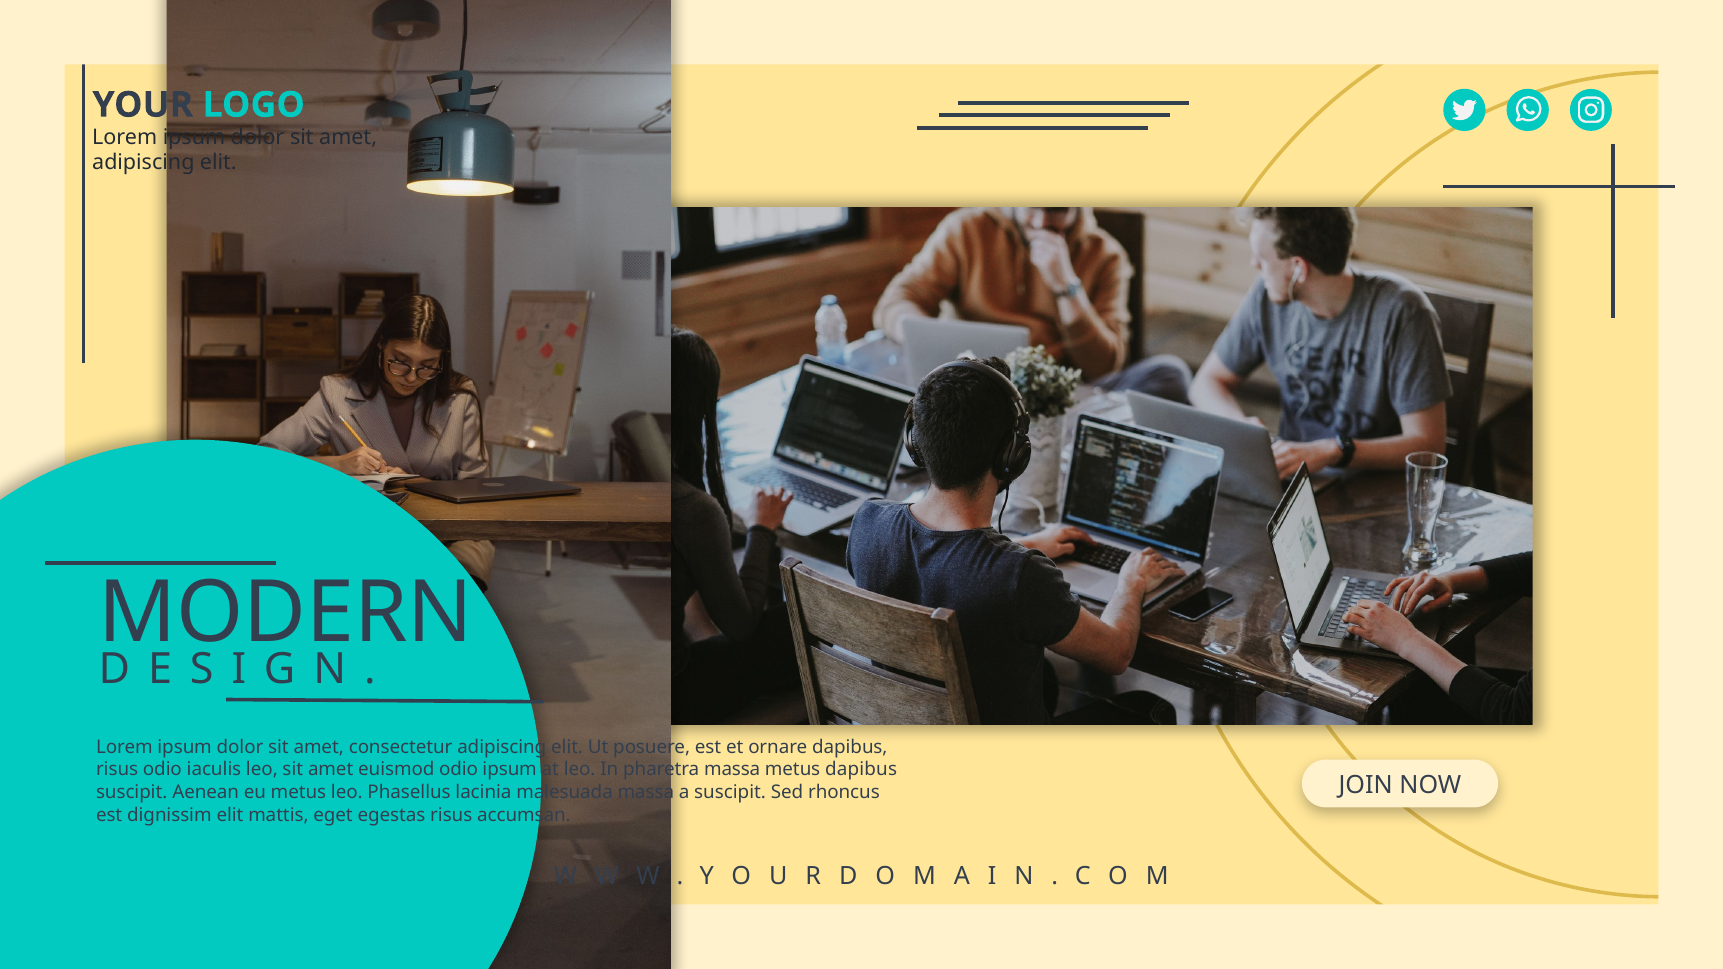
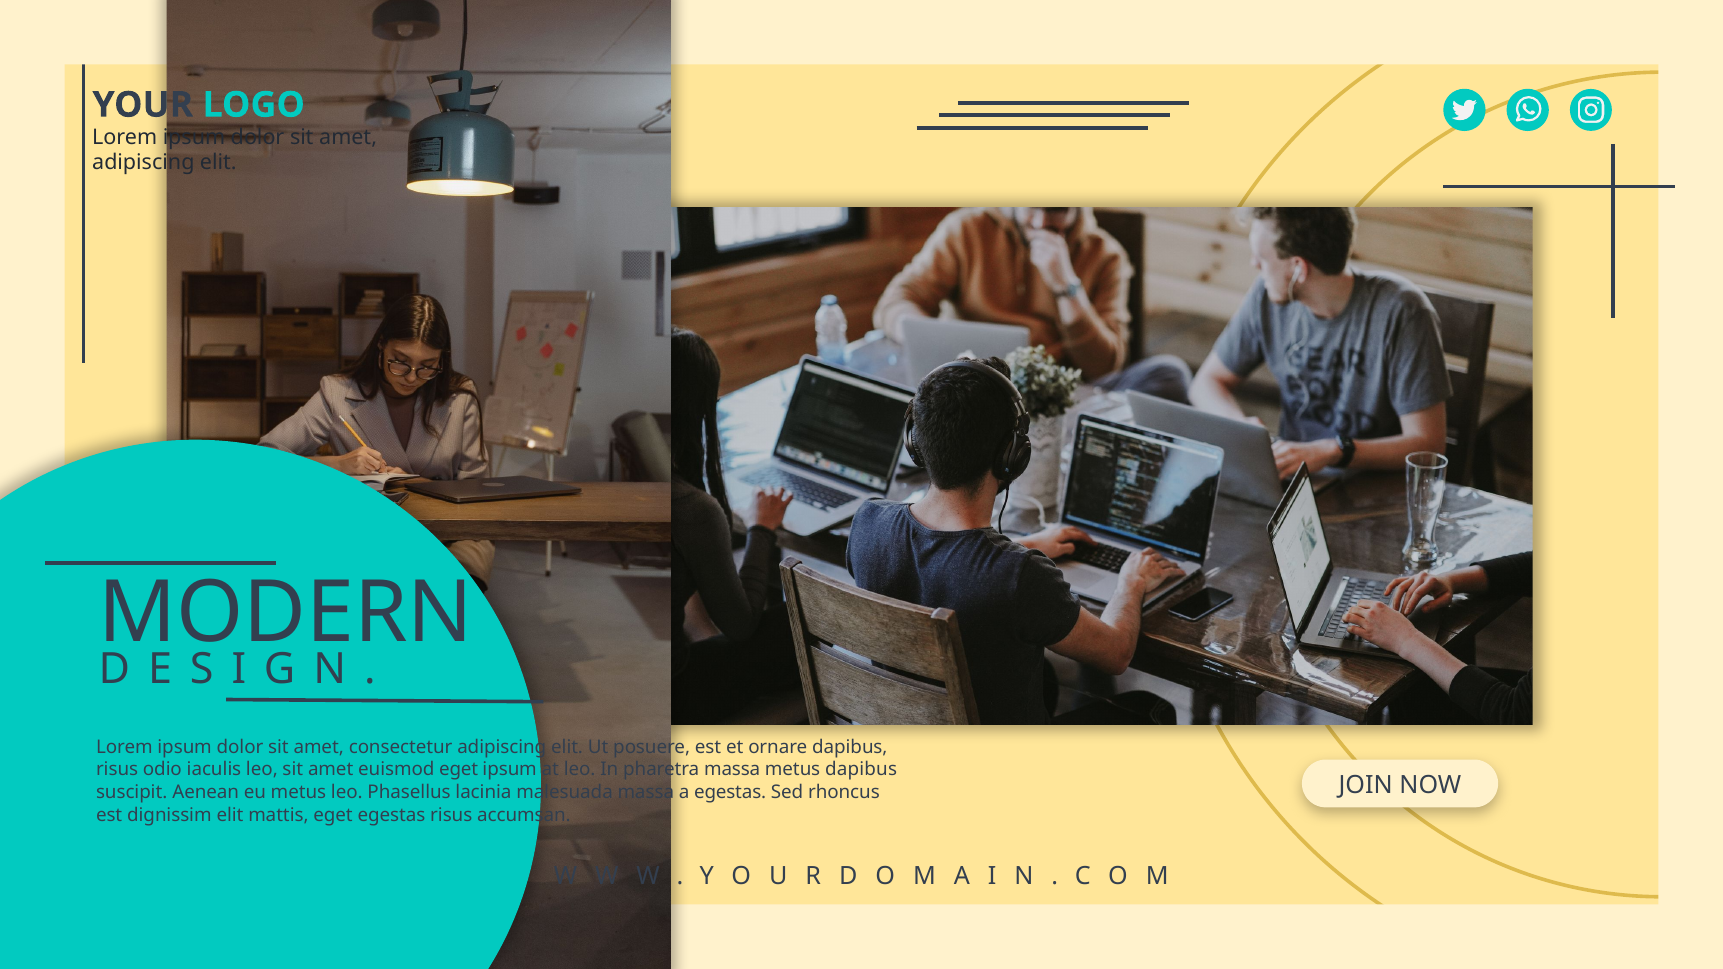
euismod odio: odio -> eget (459, 770)
a suscipit: suscipit -> egestas (730, 792)
